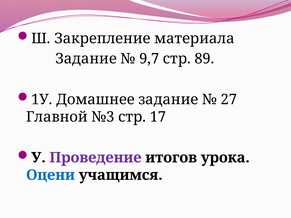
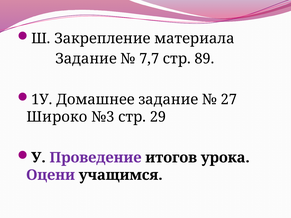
9,7: 9,7 -> 7,7 (149, 59)
Главной: Главной -> Широко (57, 117)
17: 17 -> 29 (158, 117)
Оцени colour: blue -> purple (51, 175)
